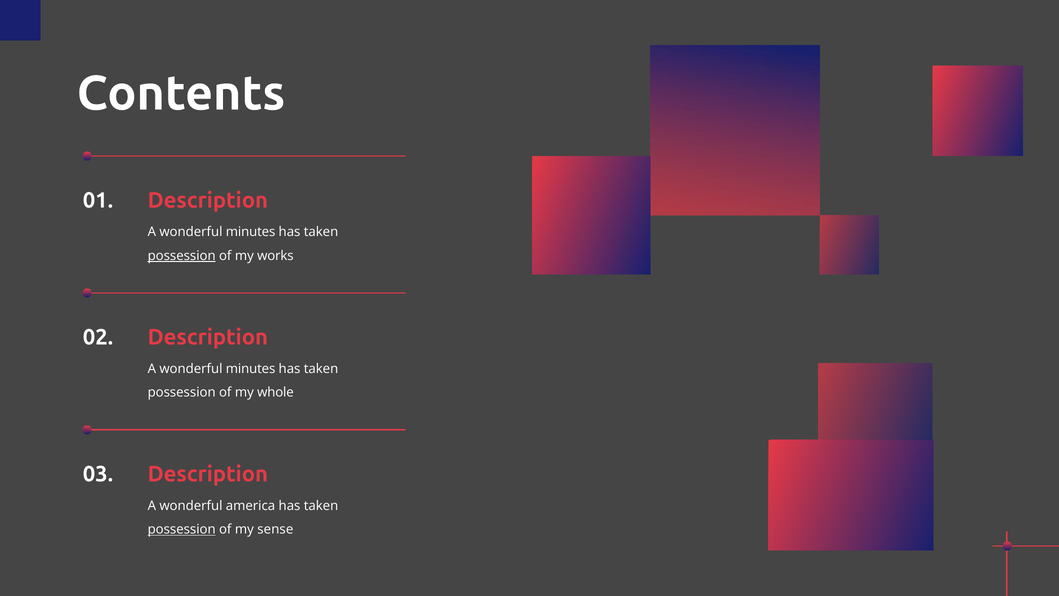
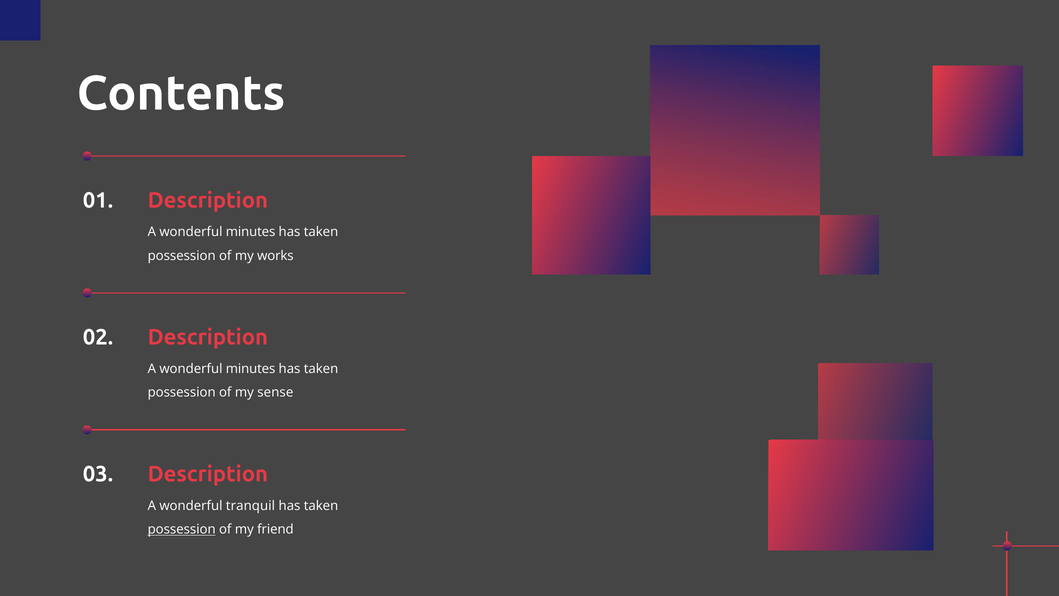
possession underline: present -> none (182, 256)
whole: whole -> sense (275, 392)
america: america -> tranquil (250, 505)
sense: sense -> friend (275, 529)
